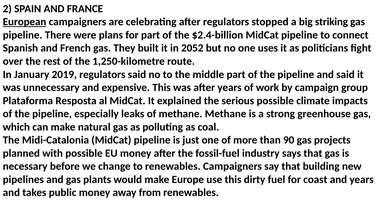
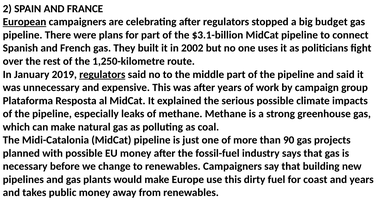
striking: striking -> budget (331, 22)
$2.4-billion: $2.4-billion -> $3.1-billion (218, 35)
2052: 2052 -> 2002 (192, 48)
regulators underline: none -> present (102, 75)
